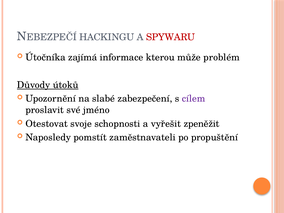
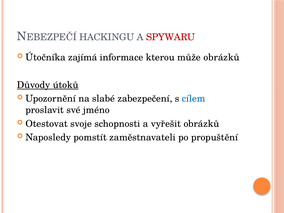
může problém: problém -> obrázků (222, 57)
cílem colour: purple -> blue (194, 99)
vyřešit zpeněžit: zpeněžit -> obrázků (201, 124)
